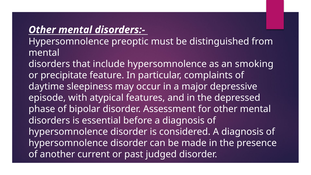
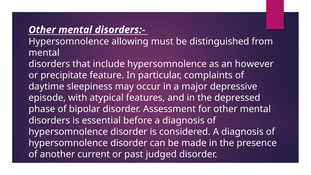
preoptic: preoptic -> allowing (130, 41)
smoking: smoking -> however (254, 64)
